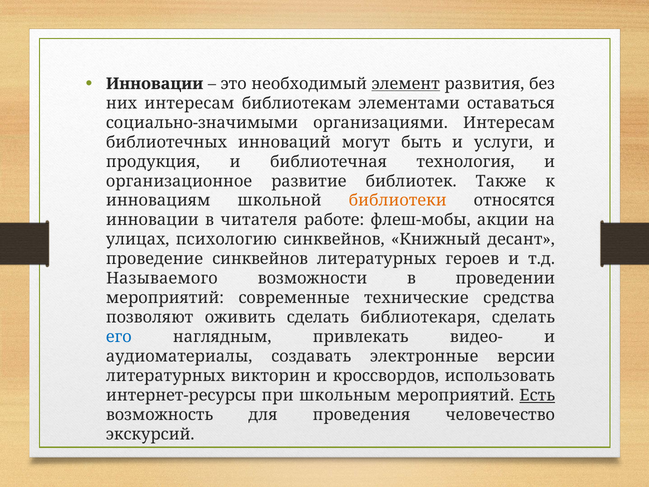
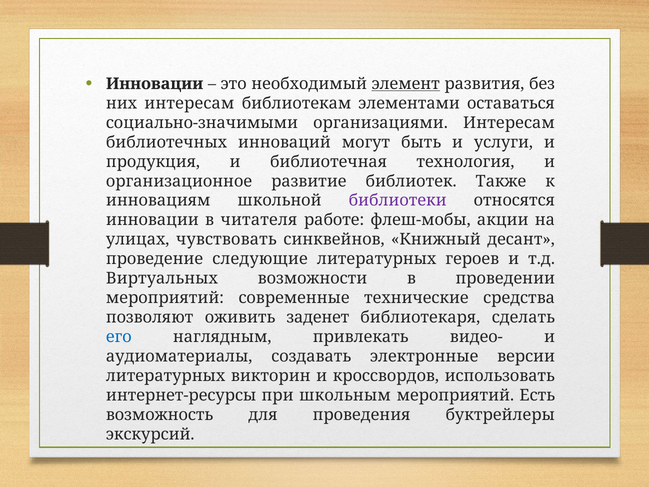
библиотеки colour: orange -> purple (398, 201)
психологию: психологию -> чувствовать (226, 239)
проведение синквейнов: синквейнов -> следующие (260, 259)
Называемого: Называемого -> Виртуальных (162, 278)
оживить сделать: сделать -> заденет (318, 317)
Есть underline: present -> none (537, 395)
человечество: человечество -> буктрейлеры (500, 415)
